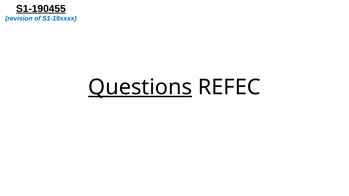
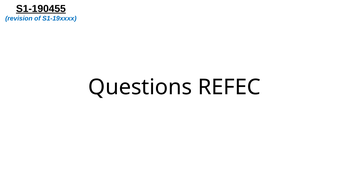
Questions underline: present -> none (140, 87)
